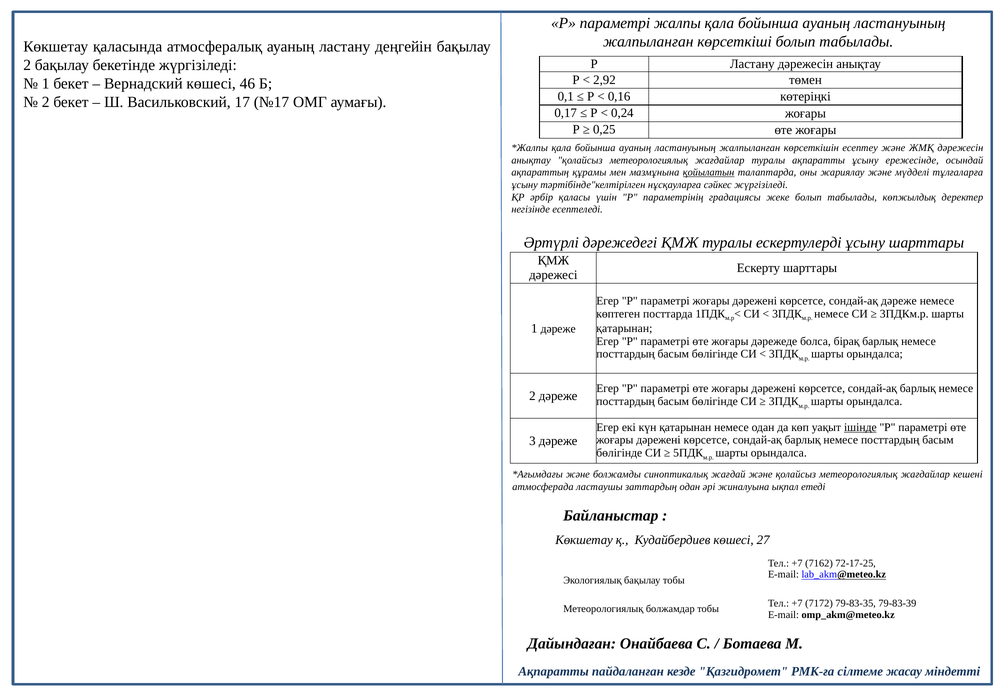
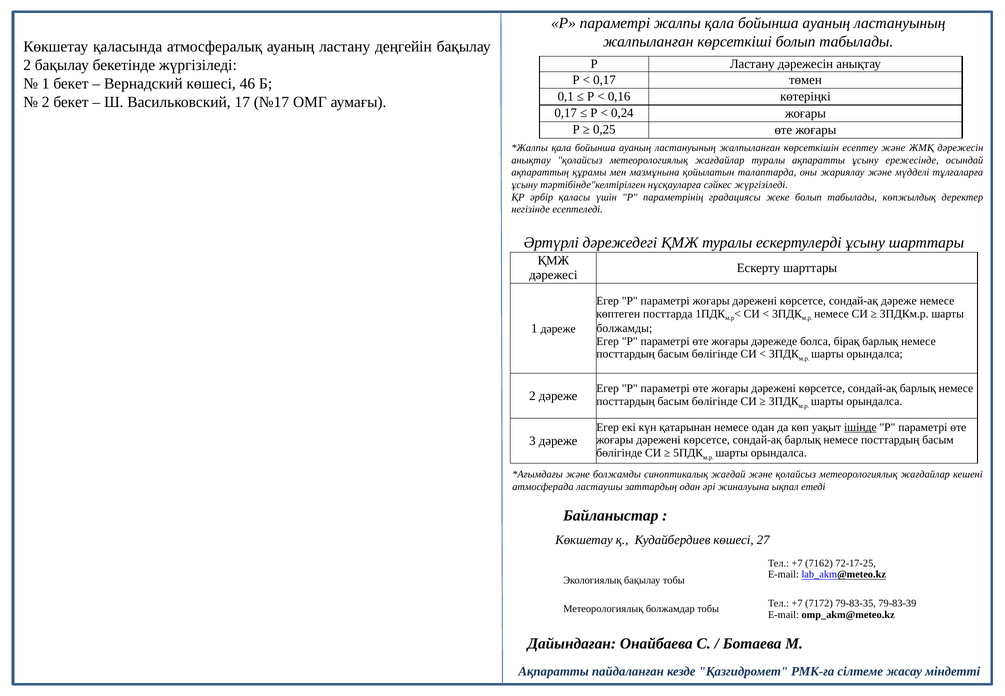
2,92: 2,92 -> 0,17 (604, 80)
қойылатын underline: present -> none (709, 172)
қатарынан: қатарынан -> болжамды (624, 328)
